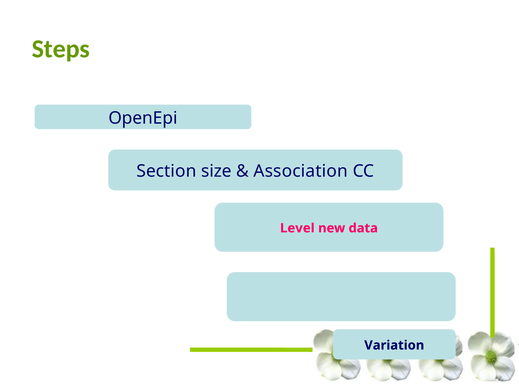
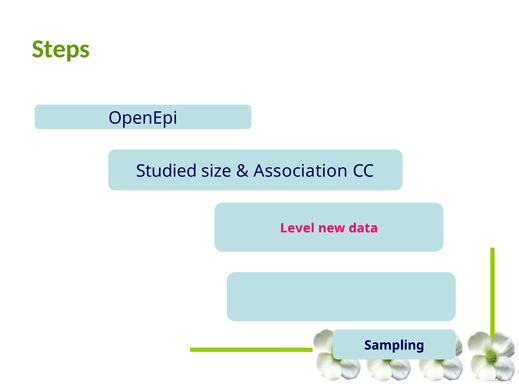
Section: Section -> Studied (167, 171)
Variation: Variation -> Sampling (394, 345)
